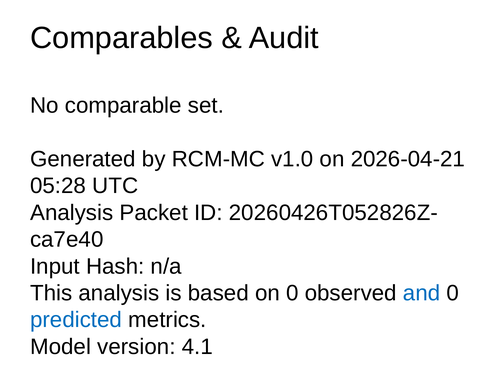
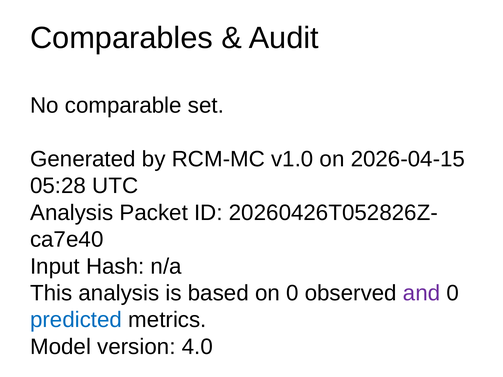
2026-04-21: 2026-04-21 -> 2026-04-15 (408, 159)
and colour: blue -> purple (422, 293)
4.1: 4.1 -> 4.0 (197, 347)
